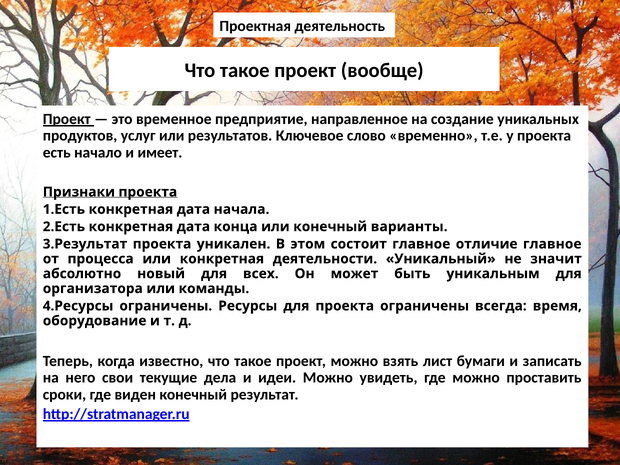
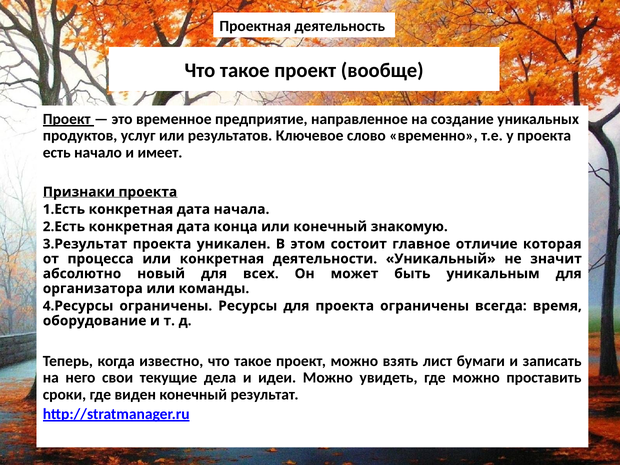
варианты: варианты -> знакомую (409, 227)
отличие главное: главное -> которая (552, 244)
